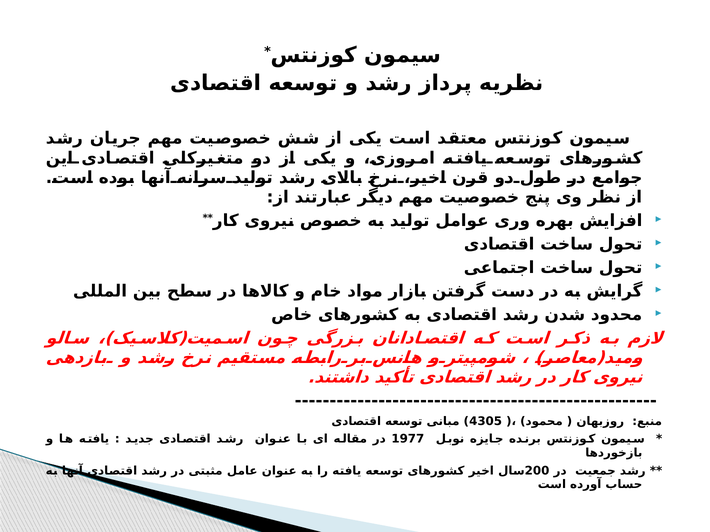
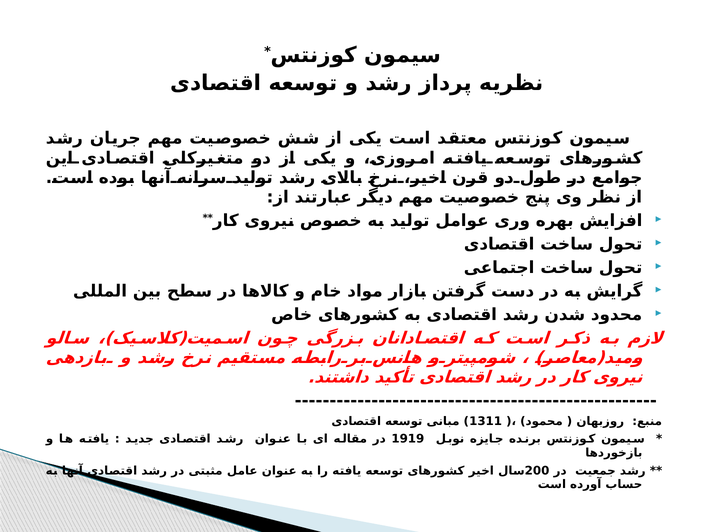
4305: 4305 -> 1311 (486, 422)
1977: 1977 -> 1919 (408, 439)
